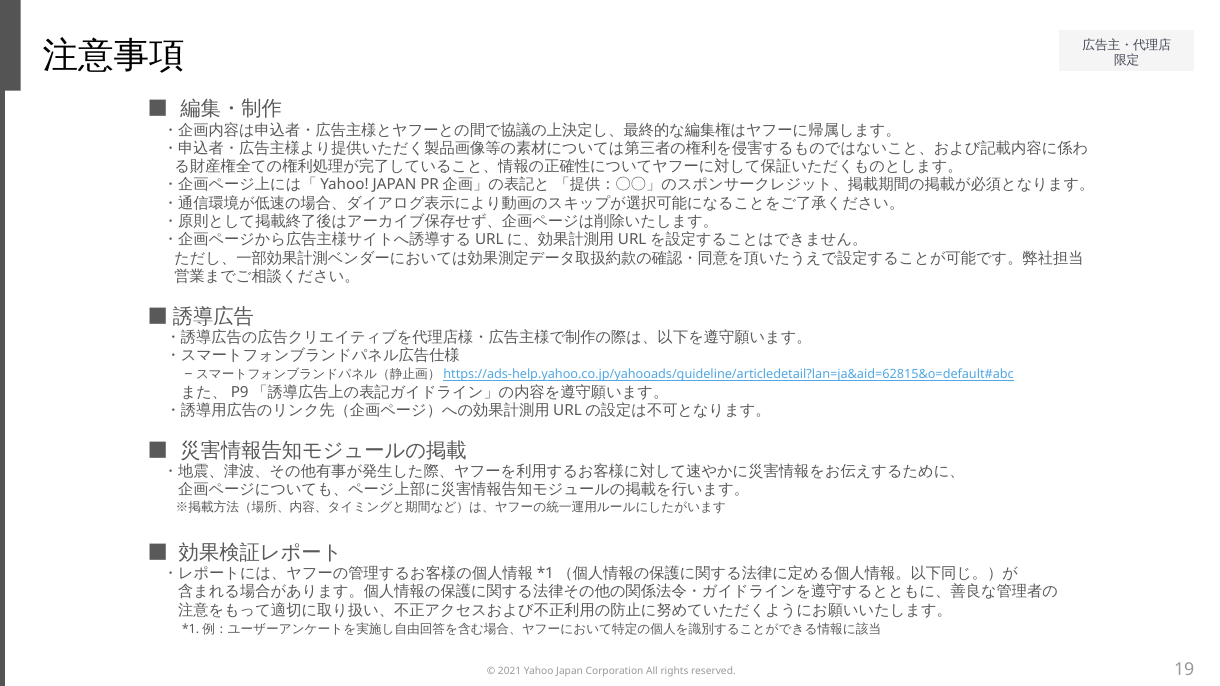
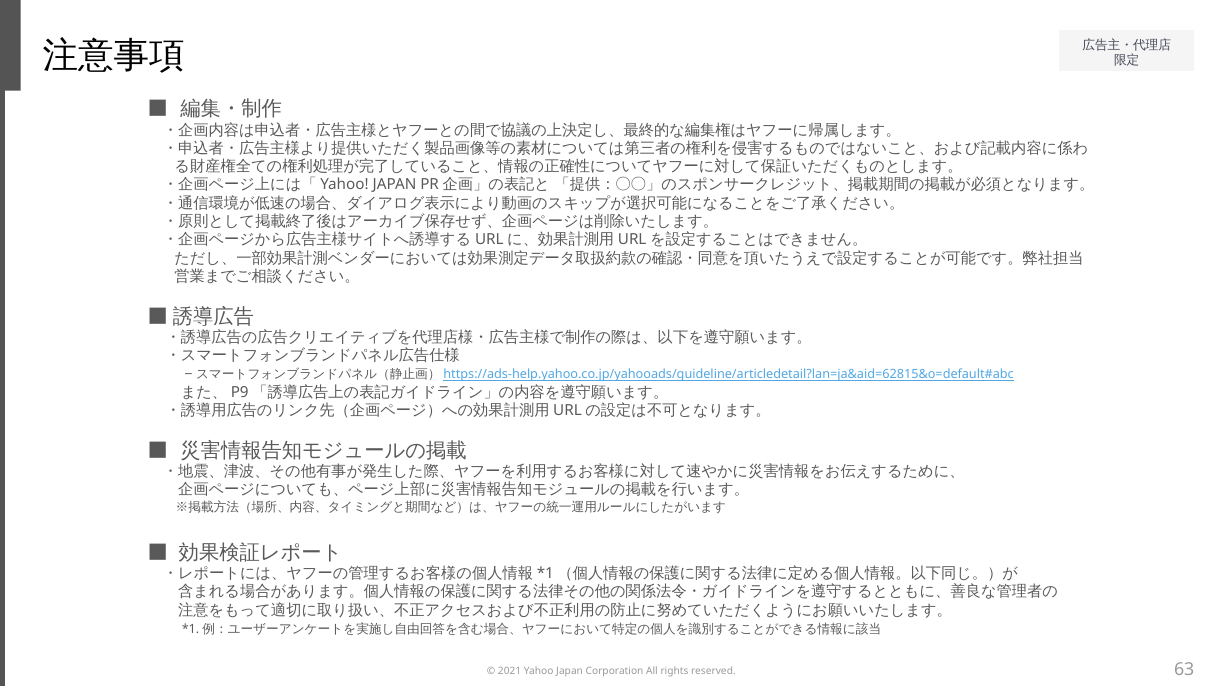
19: 19 -> 63 (1184, 669)
